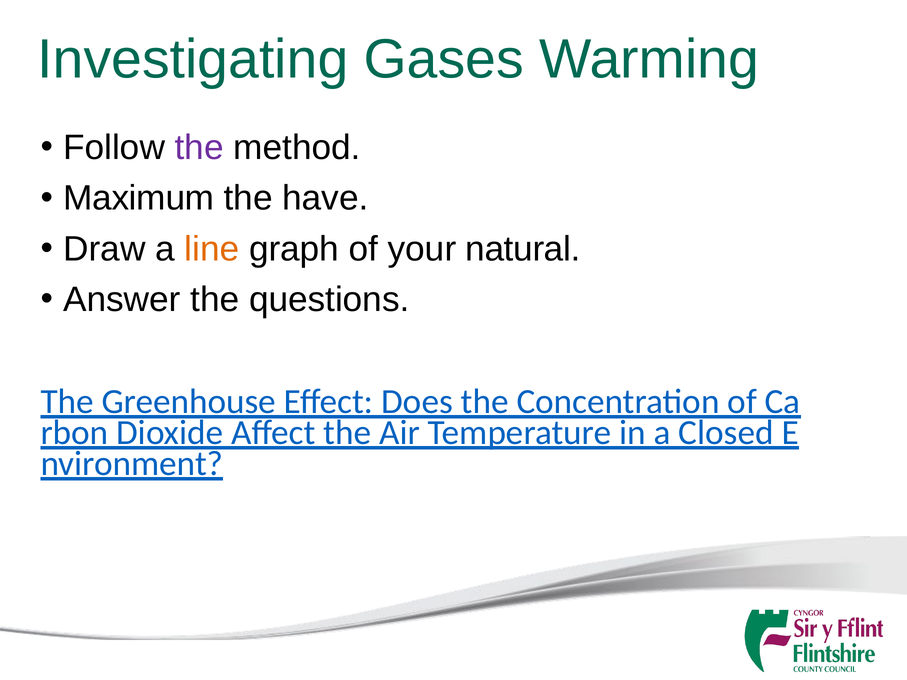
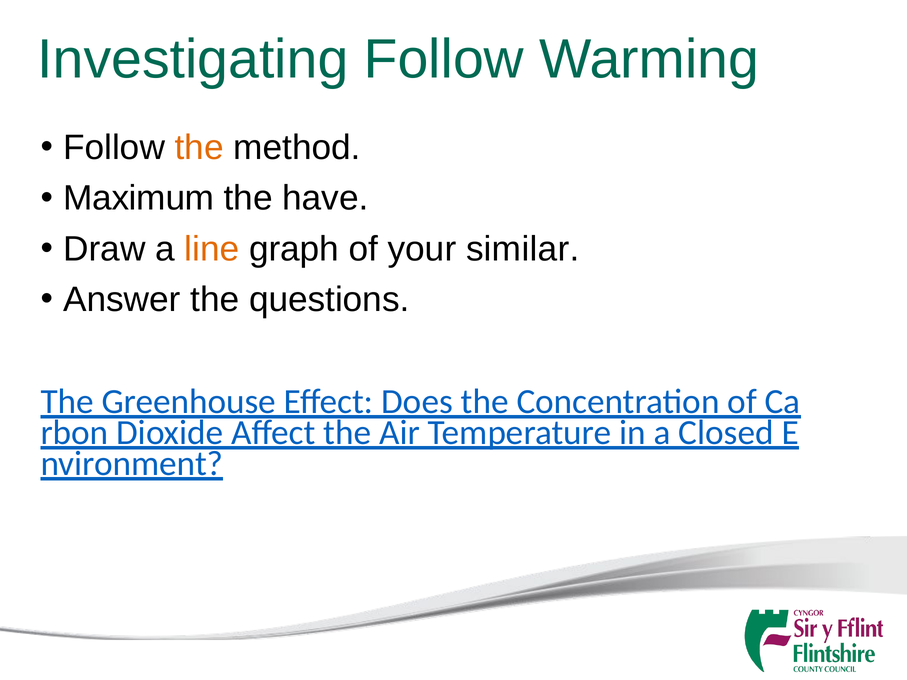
Investigating Gases: Gases -> Follow (444, 60)
the colour: purple -> orange (199, 148)
natural: natural -> similar (523, 249)
